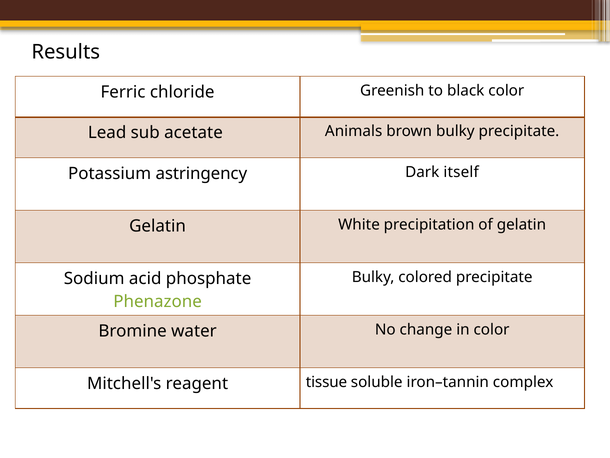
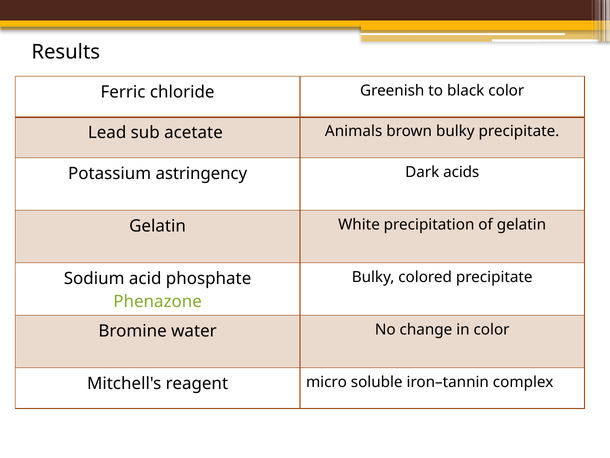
itself: itself -> acids (461, 172)
tissue: tissue -> micro (326, 382)
